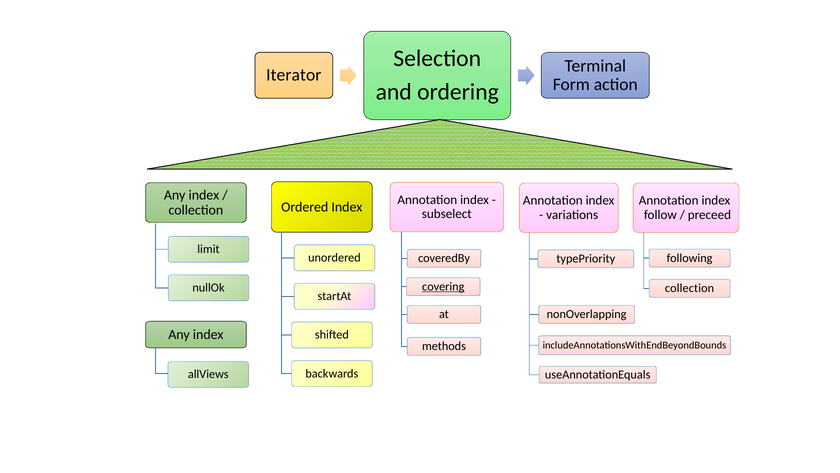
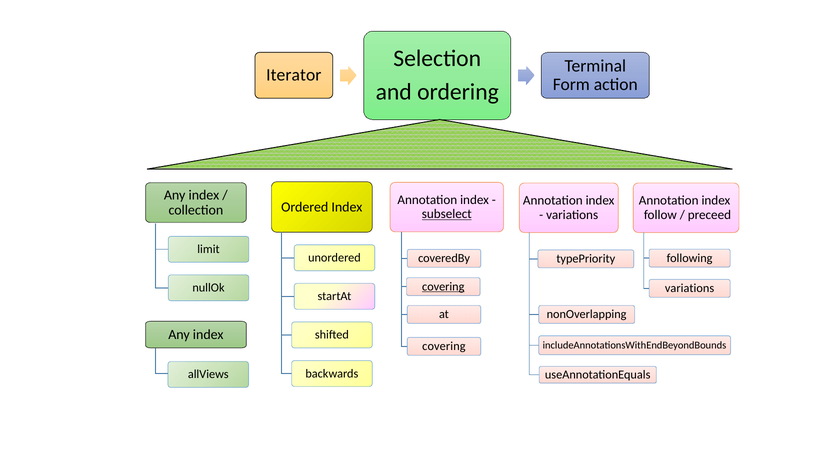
subselect underline: none -> present (447, 214)
collection: collection -> variations (690, 288)
methods: methods -> covering (444, 346)
